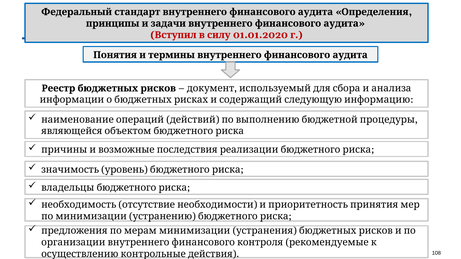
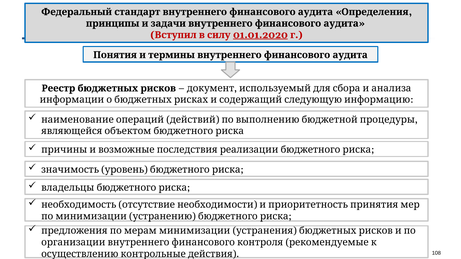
01.01.2020 underline: none -> present (260, 35)
